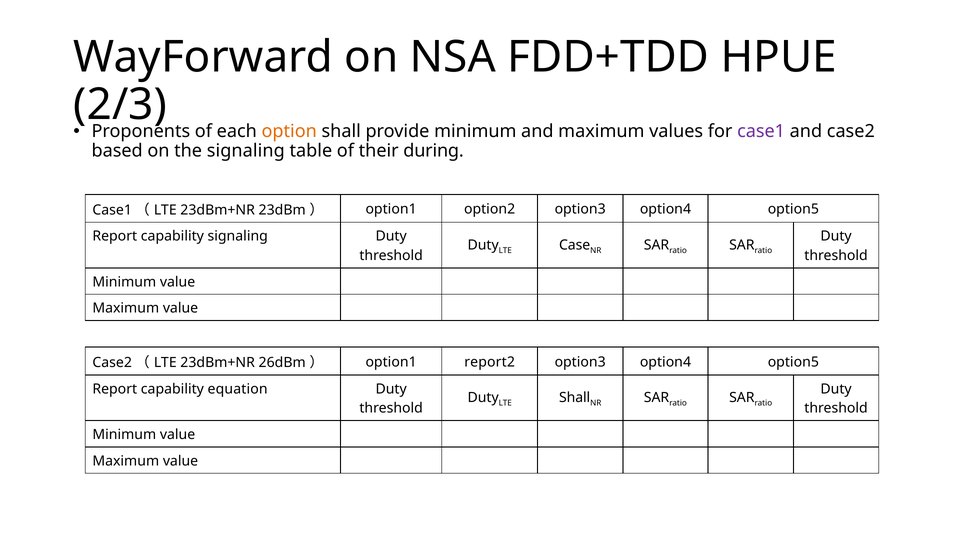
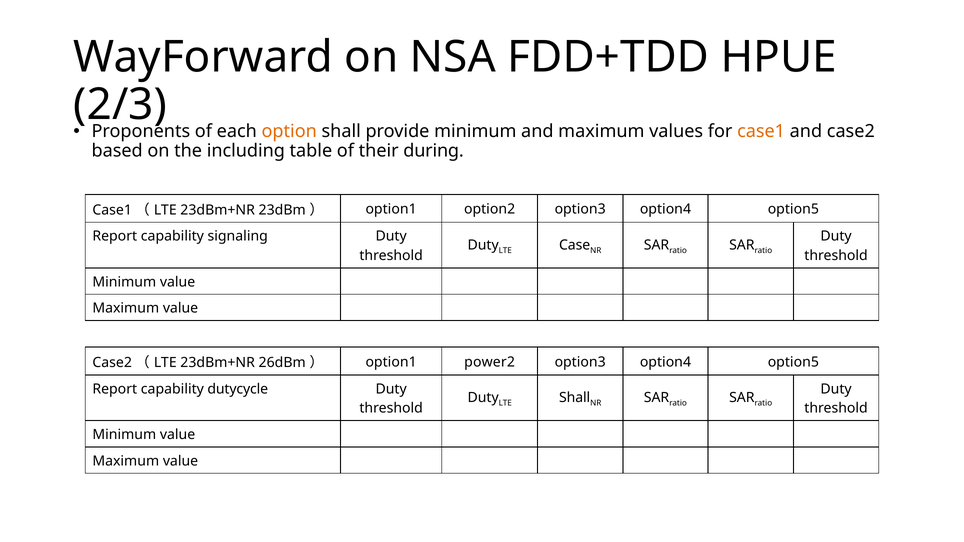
case1 colour: purple -> orange (761, 131)
the signaling: signaling -> including (246, 151)
report2: report2 -> power2 (490, 362)
equation: equation -> dutycycle (238, 389)
